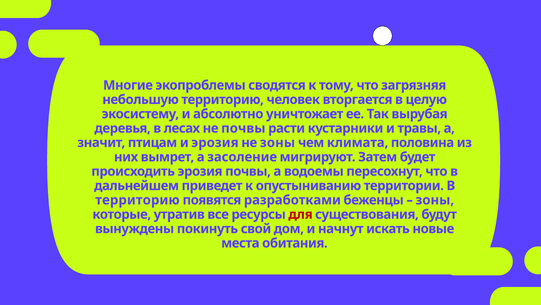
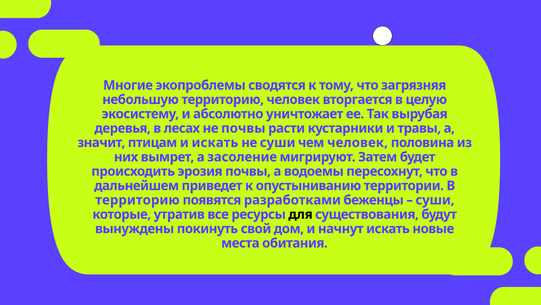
и эрозия: эрозия -> искать (215, 142)
не зоны: зоны -> суши (278, 142)
чем климата: климата -> человек (357, 142)
зоны: зоны -> суши (435, 200)
для colour: red -> black (301, 214)
